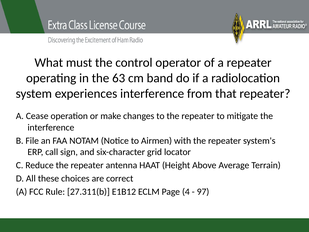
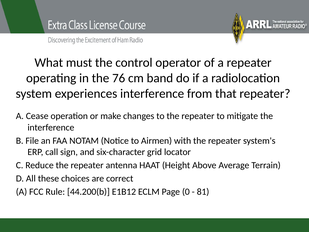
63: 63 -> 76 (119, 78)
27.311(b: 27.311(b -> 44.200(b (88, 191)
4: 4 -> 0 (186, 191)
97: 97 -> 81 (203, 191)
